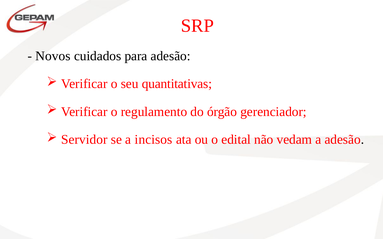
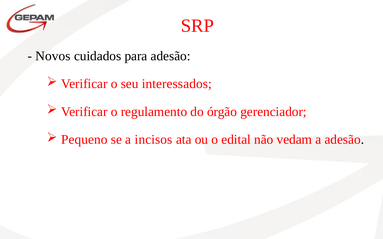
quantitativas: quantitativas -> interessados (177, 84)
Servidor: Servidor -> Pequeno (84, 140)
